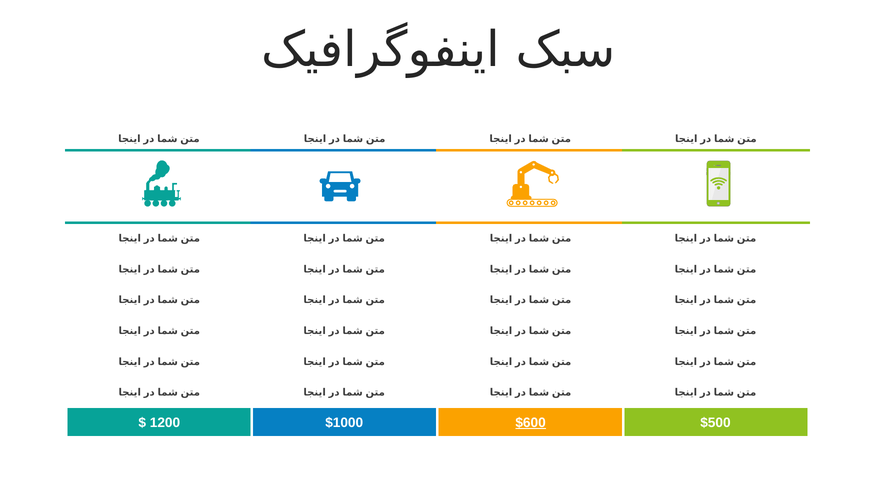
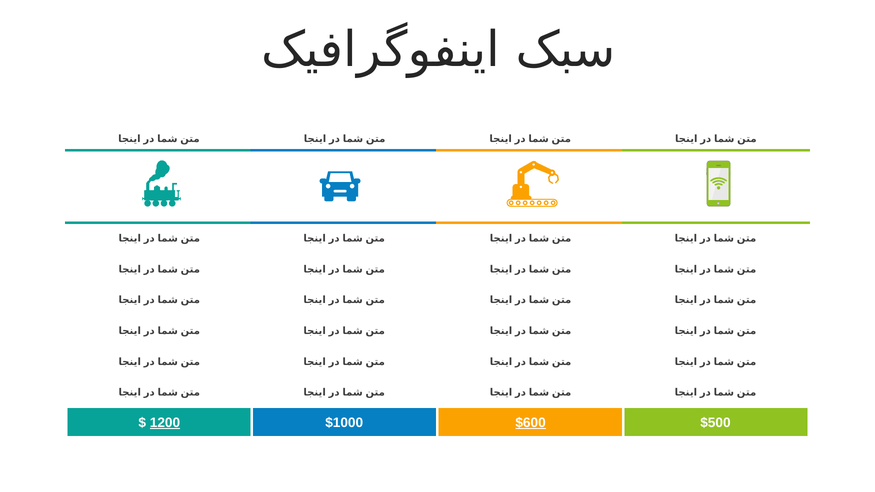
1200 underline: none -> present (165, 423)
